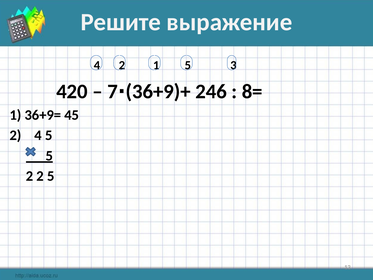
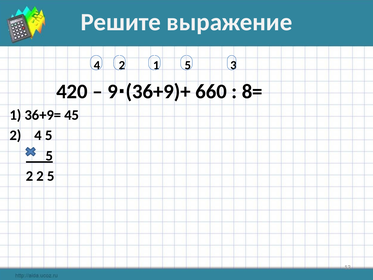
7: 7 -> 9 (113, 91)
246: 246 -> 660 (211, 91)
